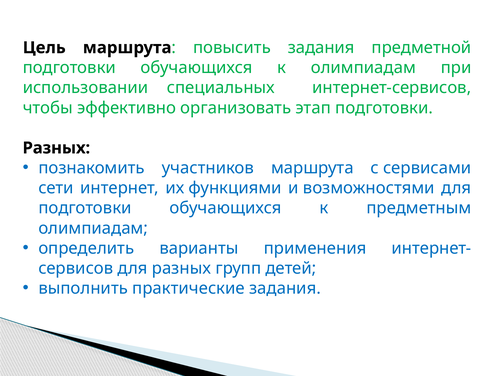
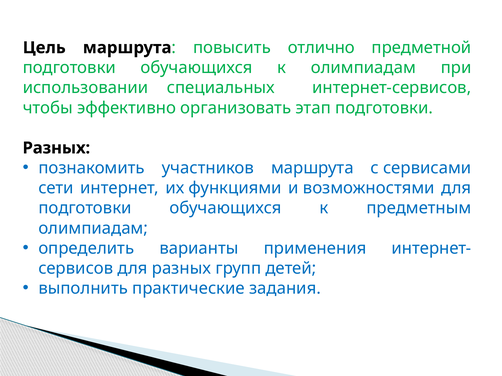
повысить задания: задания -> отлично (321, 48)
